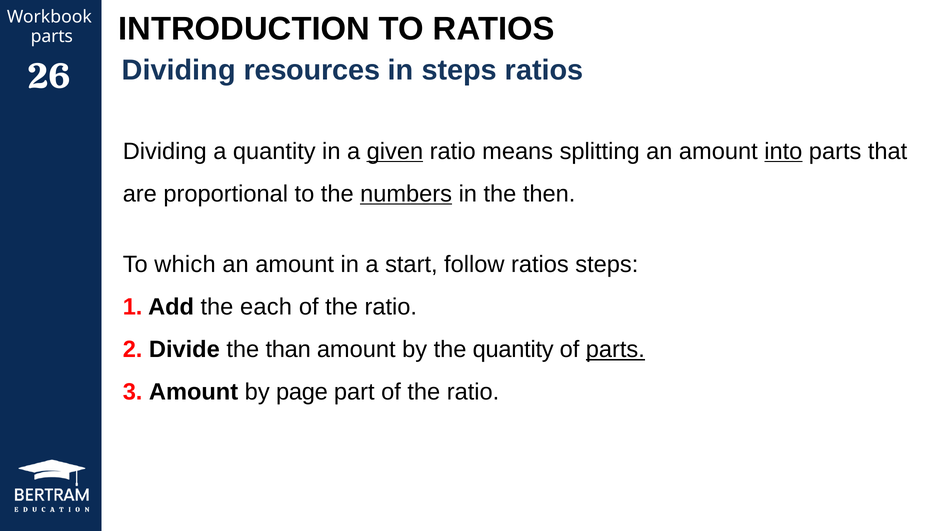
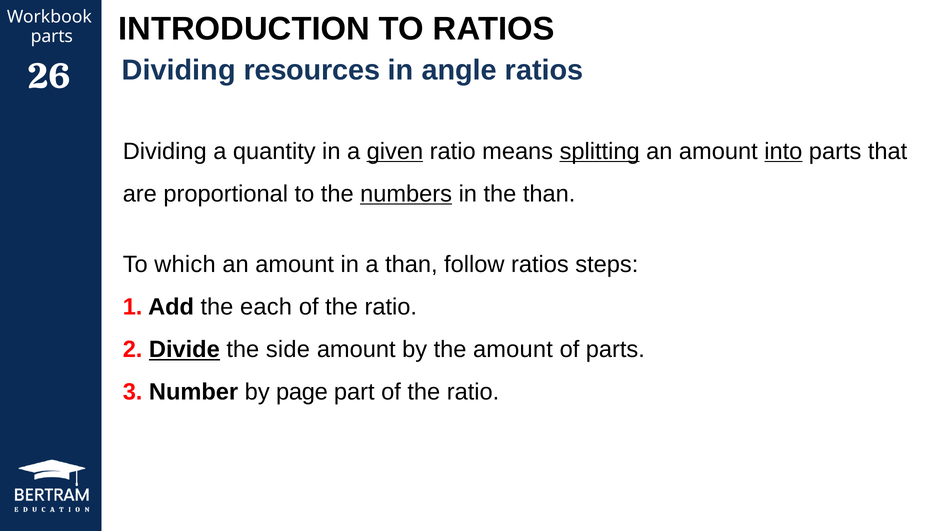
in steps: steps -> angle (459, 70)
splitting underline: none -> present (600, 151)
the then: then -> than (549, 194)
a start: start -> than (411, 265)
Divide underline: none -> present (184, 350)
than: than -> side (288, 350)
the quantity: quantity -> amount (513, 350)
parts underline: present -> none (615, 350)
3 Amount: Amount -> Number (194, 392)
